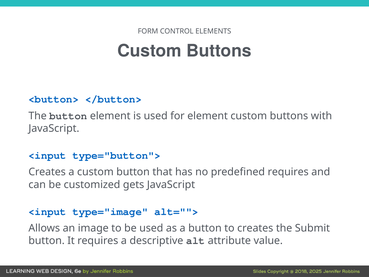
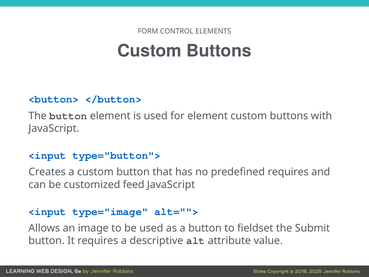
gets: gets -> feed (134, 184)
to creates: creates -> fieldset (255, 228)
